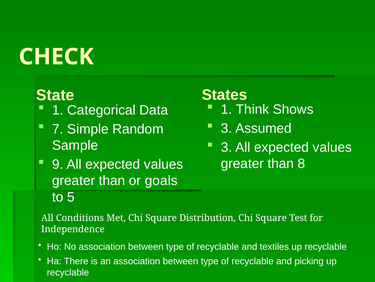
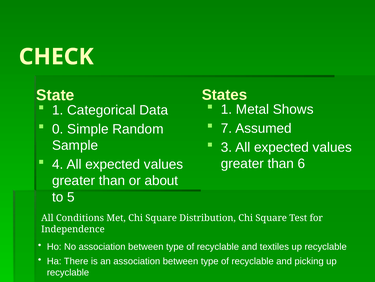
Think: Think -> Metal (253, 109)
3: 3 -> 7 (227, 128)
7: 7 -> 0 (58, 129)
9: 9 -> 4 (58, 164)
8: 8 -> 6 (301, 163)
goals: goals -> about (161, 180)
